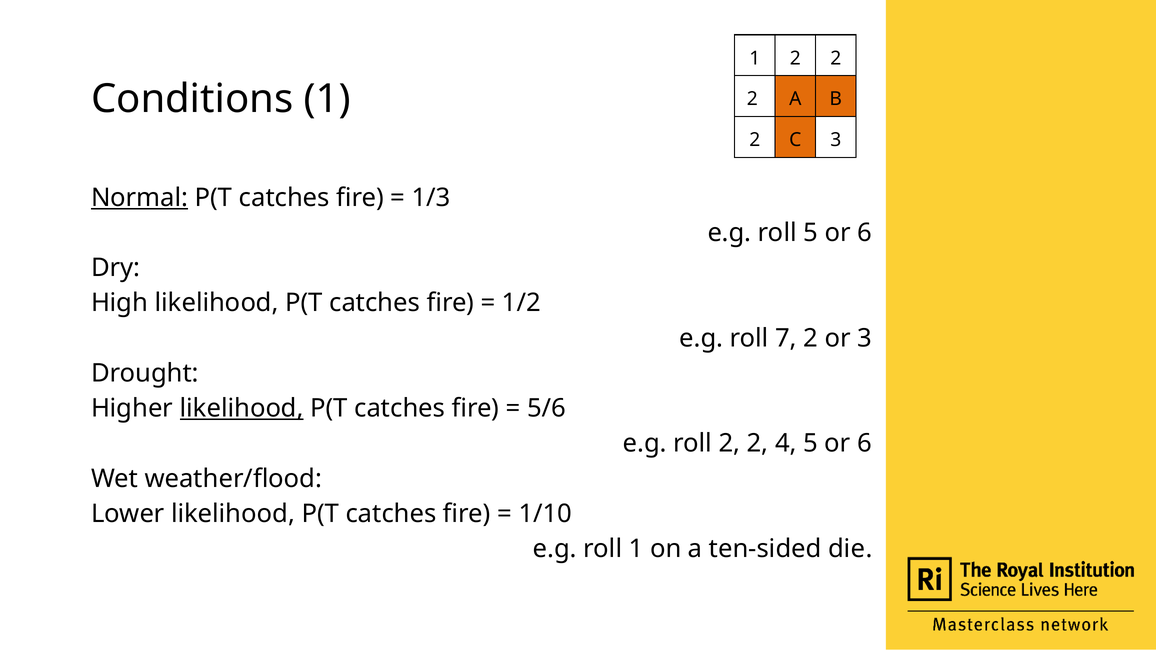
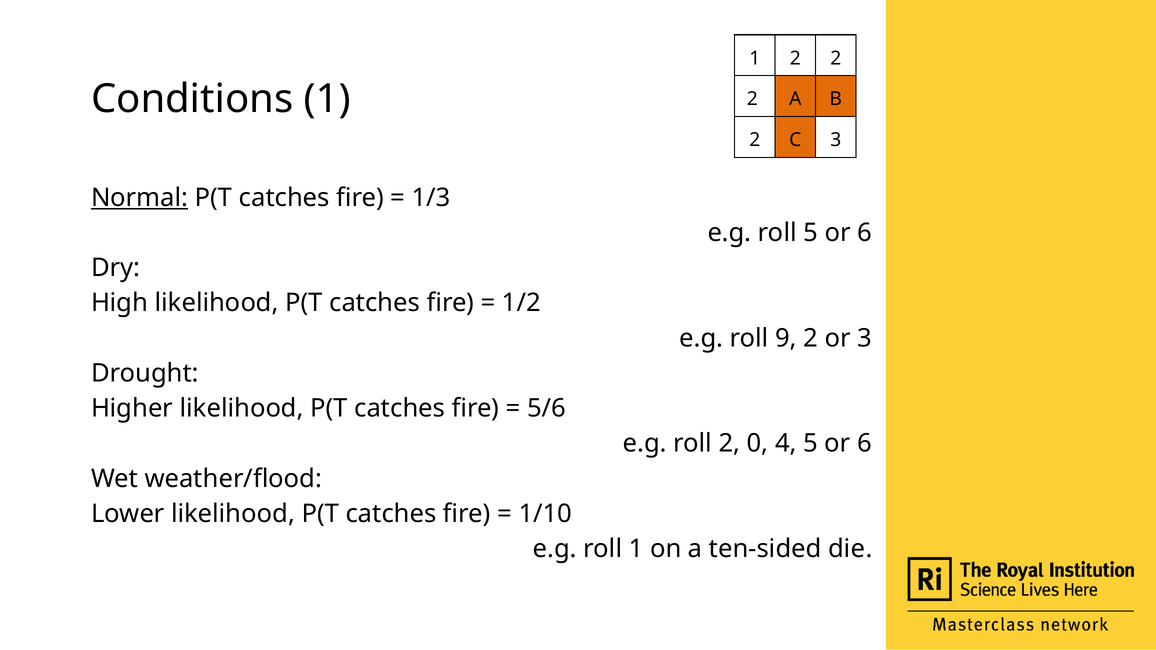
7: 7 -> 9 (786, 338)
likelihood underline: present -> none (242, 409)
roll 2 2: 2 -> 0 (758, 444)
